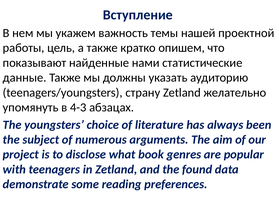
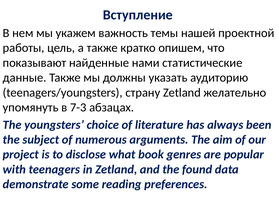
4-3: 4-3 -> 7-3 (78, 108)
